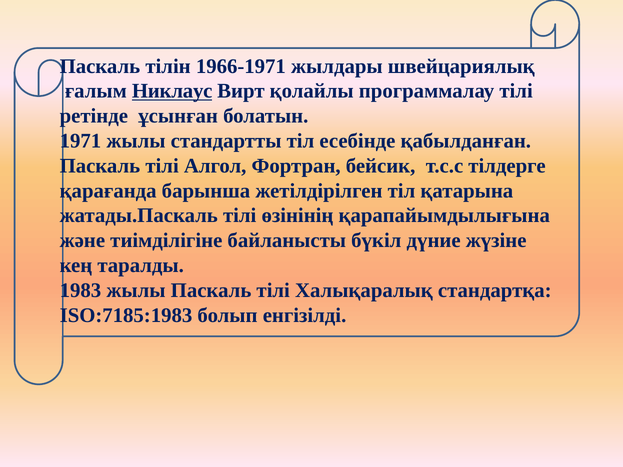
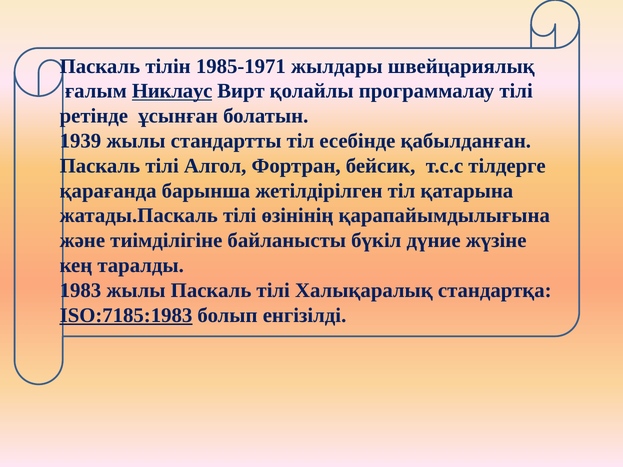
1966-1971: 1966-1971 -> 1985-1971 (241, 66)
1971: 1971 -> 1939 (80, 141)
ISO:7185:1983 underline: none -> present (126, 315)
